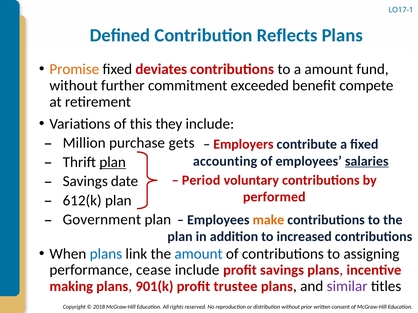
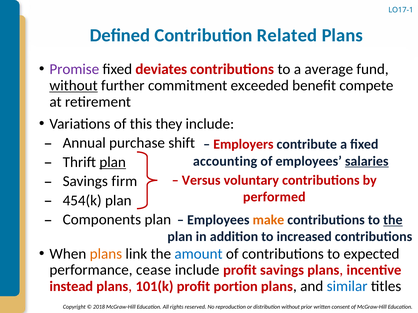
Reflects: Reflects -> Related (287, 35)
Promise colour: orange -> purple (74, 69)
a amount: amount -> average (329, 69)
without underline: none -> present (74, 86)
Million: Million -> Annual (84, 143)
gets: gets -> shift (182, 143)
Period: Period -> Versus (201, 181)
date: date -> firm (124, 182)
612(k: 612(k -> 454(k (82, 201)
the underline: none -> present (393, 220)
Government: Government -> Components (102, 220)
plans colour: blue -> orange (106, 254)
assigning: assigning -> expected (372, 254)
making: making -> instead (71, 287)
901(k: 901(k -> 101(k (154, 287)
trustee: trustee -> portion (236, 287)
similar colour: purple -> blue (347, 287)
